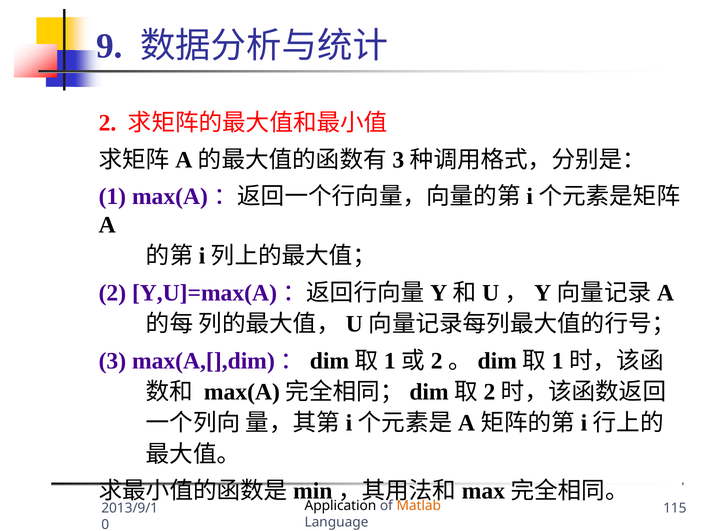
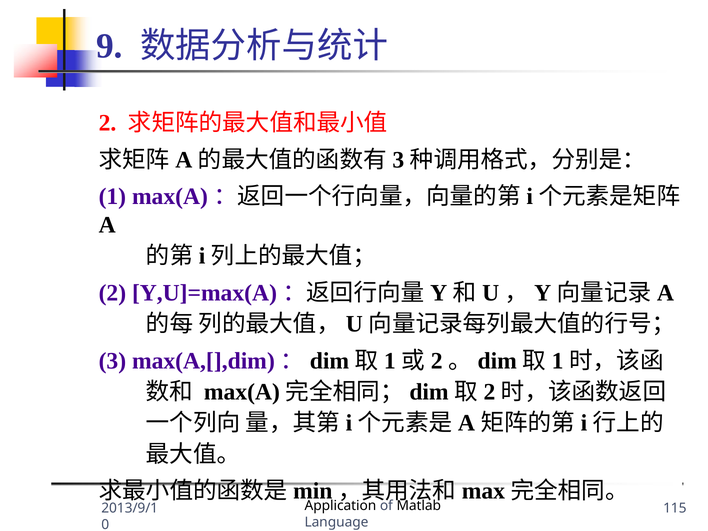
Matlab colour: orange -> black (419, 506)
